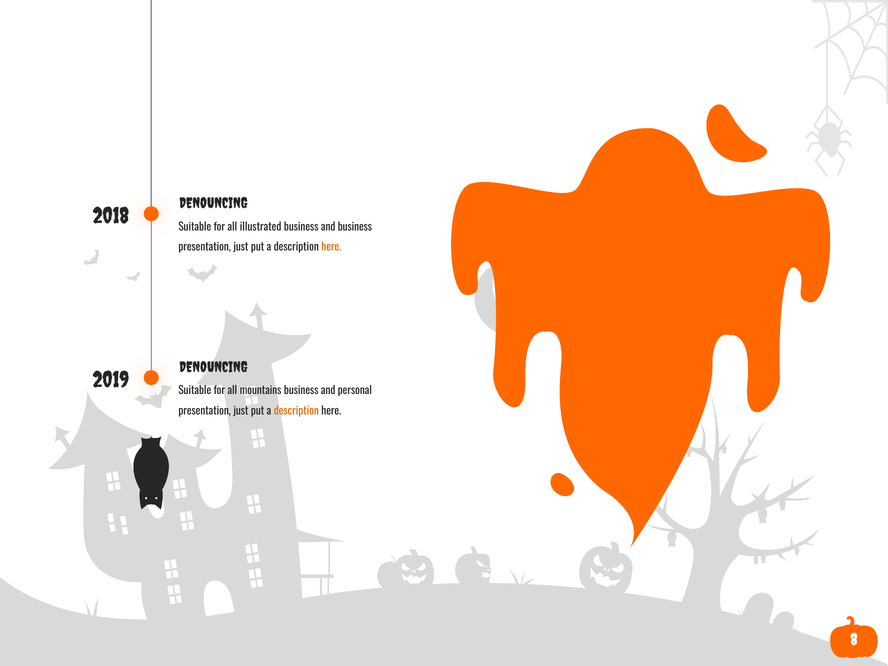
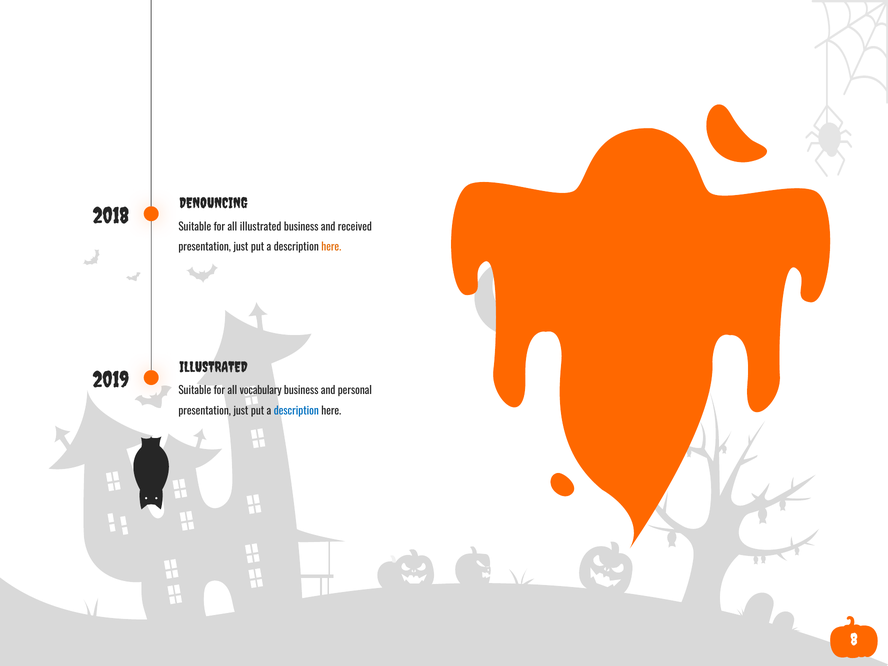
and business: business -> received (355, 227)
DENOUNCING: DENOUNCING -> ILLUSTRATED (213, 367)
mountains: mountains -> vocabulary (261, 391)
description colour: orange -> blue (296, 411)
